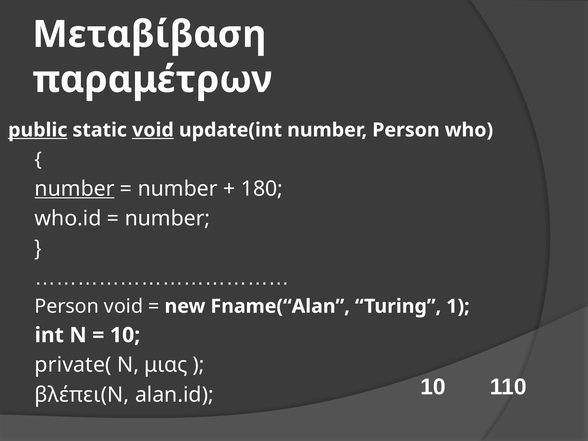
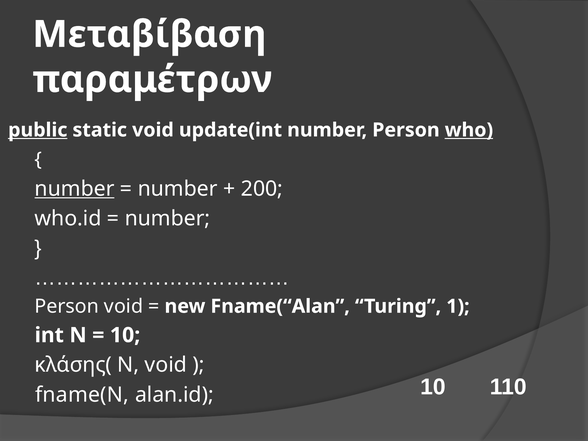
void underline: present -> none (153, 130)
who underline: none -> present (469, 130)
180: 180 -> 200 (262, 189)
private(: private( -> κλάσης( (73, 365)
N μιας: μιας -> void (166, 365)
βλέπει(N: βλέπει(N -> fname(N (82, 395)
